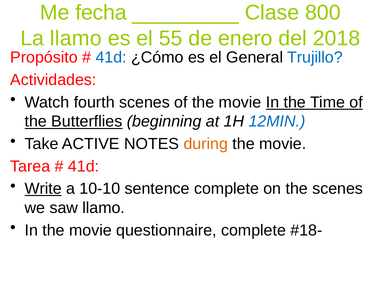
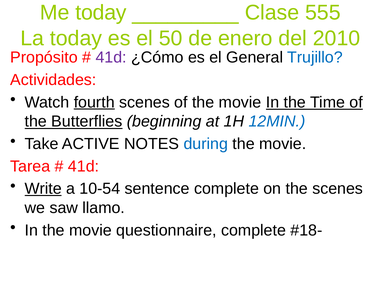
Me fecha: fecha -> today (101, 13)
800: 800 -> 555 (323, 13)
La llamo: llamo -> today (76, 38)
55: 55 -> 50 (171, 38)
2018: 2018 -> 2010 (337, 38)
41d colour: blue -> purple (111, 57)
fourth underline: none -> present (94, 102)
during colour: orange -> blue (206, 144)
10-10: 10-10 -> 10-54 (100, 189)
